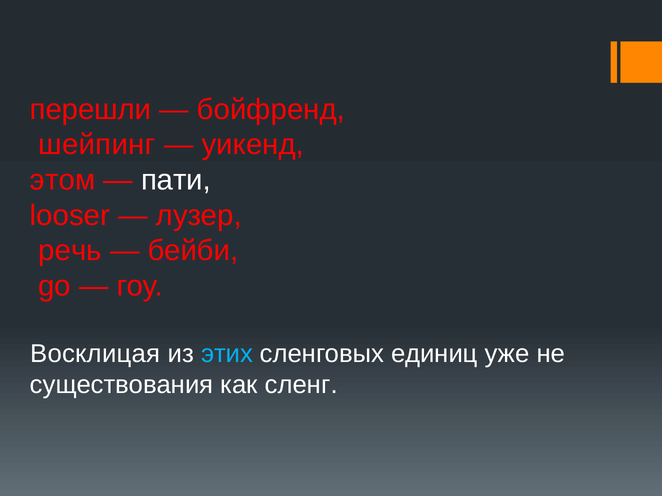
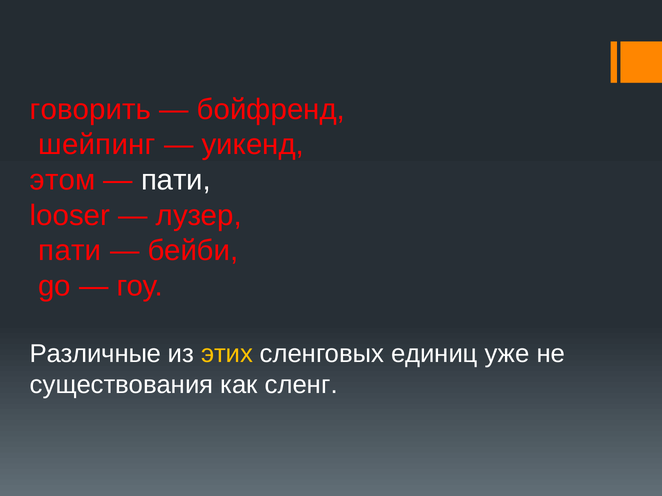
перешли: перешли -> говорить (90, 110)
речь: речь -> пати (70, 251)
Восклицая: Восклицая -> Различные (96, 354)
этих colour: light blue -> yellow (227, 354)
